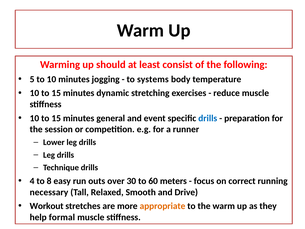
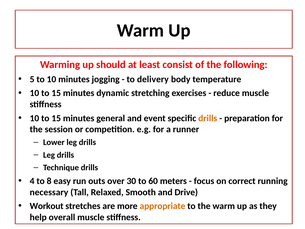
systems: systems -> delivery (153, 79)
drills colour: blue -> orange (208, 118)
formal: formal -> overall (62, 217)
